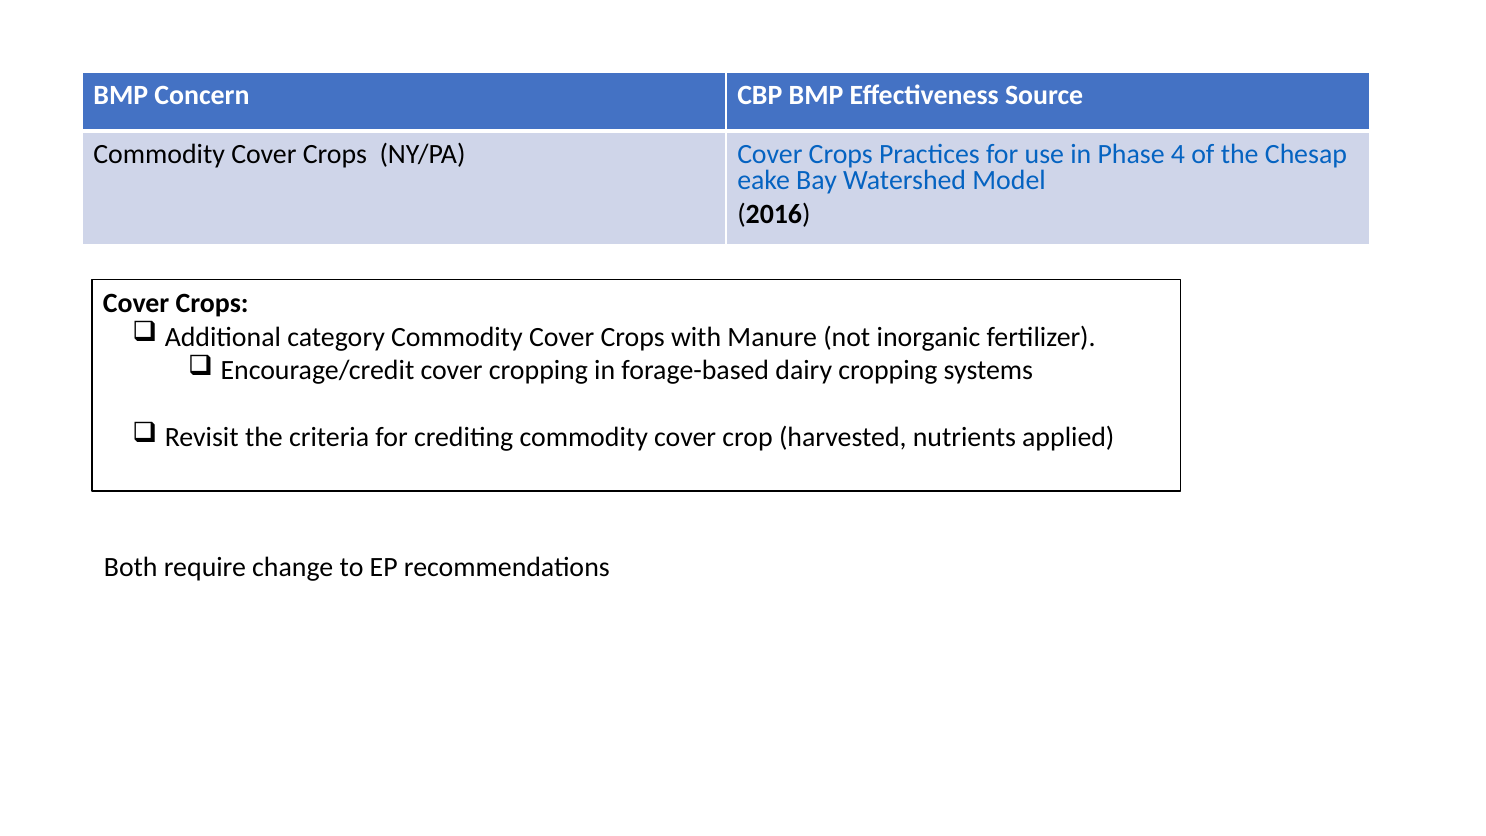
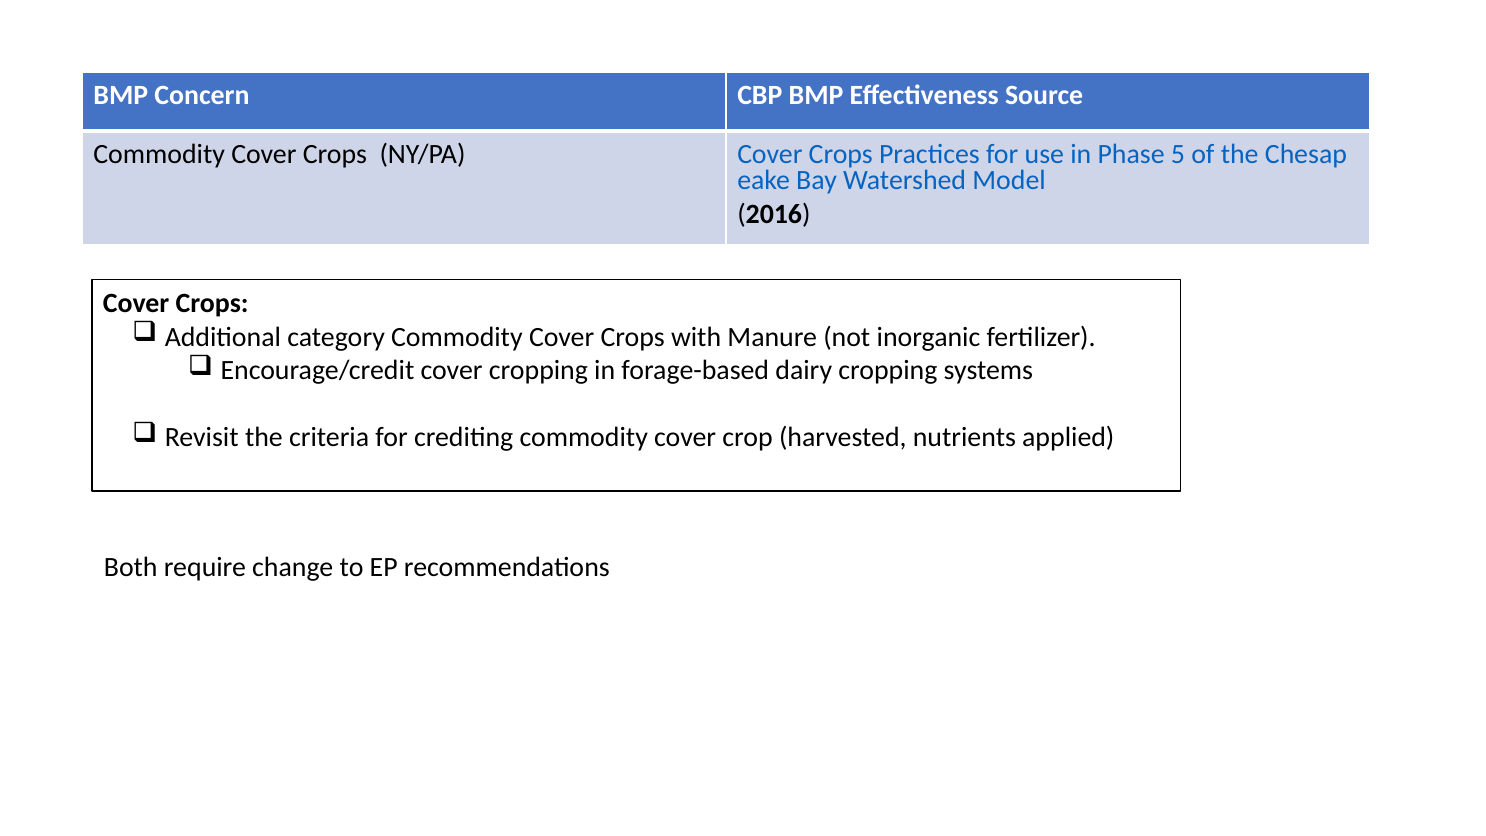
4: 4 -> 5 (1178, 154)
